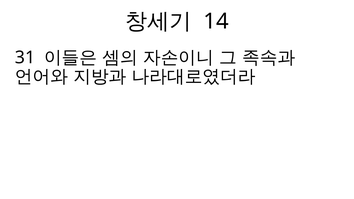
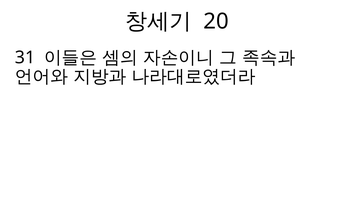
14: 14 -> 20 (216, 21)
